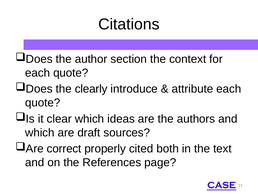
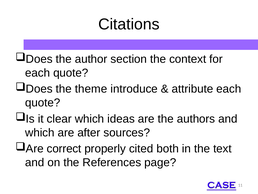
clearly: clearly -> theme (91, 89)
draft: draft -> after (89, 132)
